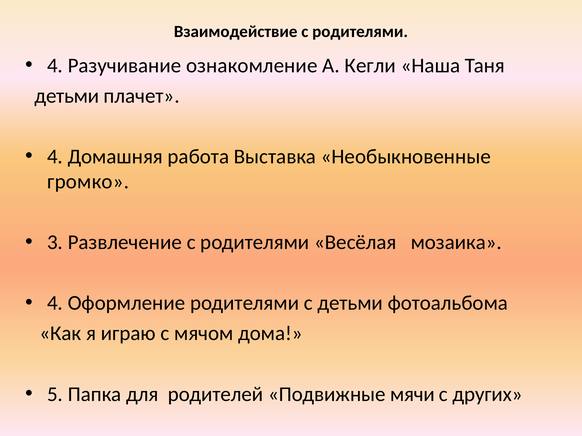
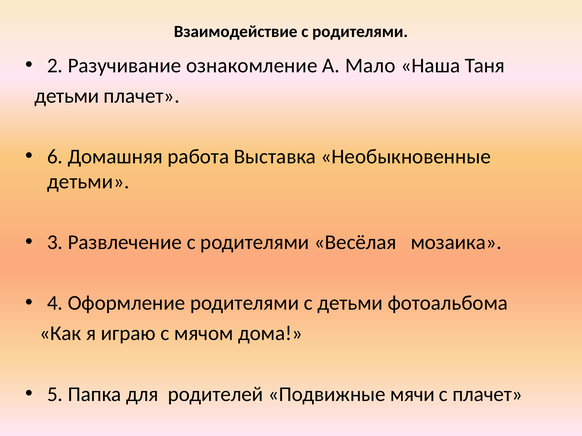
4: 4 -> 2 (55, 65)
Кегли: Кегли -> Мало (370, 65)
4: 4 -> 6 (55, 157)
громко: громко -> детьми (88, 182)
с других: других -> плачет (488, 395)
